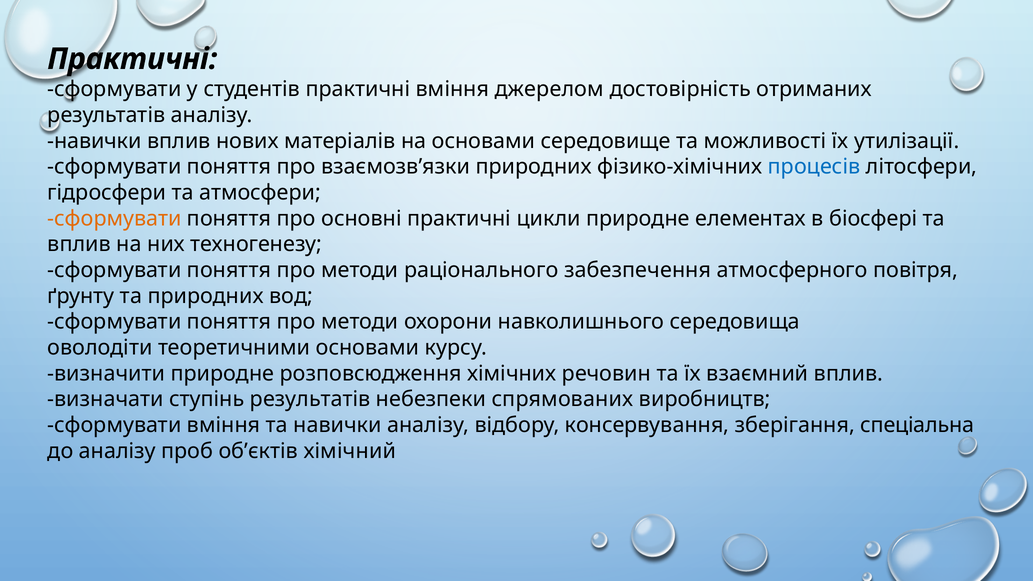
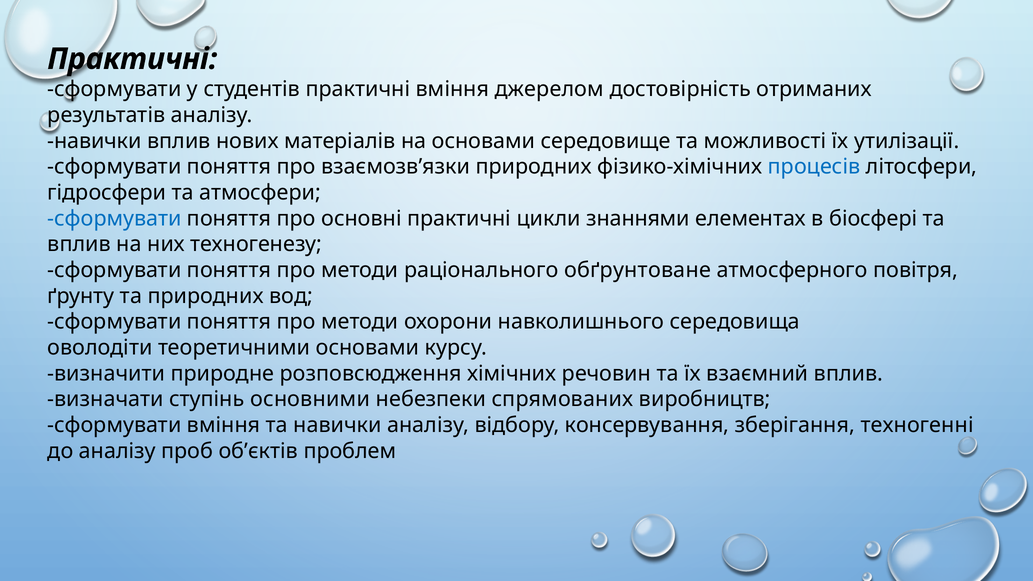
сформувати colour: orange -> blue (114, 219)
цикли природне: природне -> знаннями (638, 219)
забезпечення: забезпечення -> обґрунтоване (638, 270)
ступінь результатів: результатів -> основними (310, 399)
спеціальна: спеціальна -> техногенні (917, 425)
хімічний: хімічний -> проблем (350, 451)
